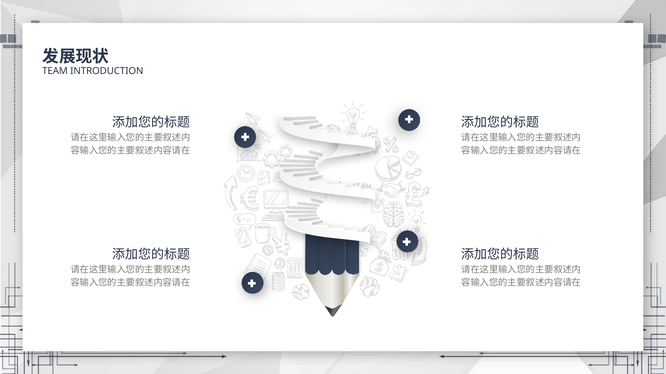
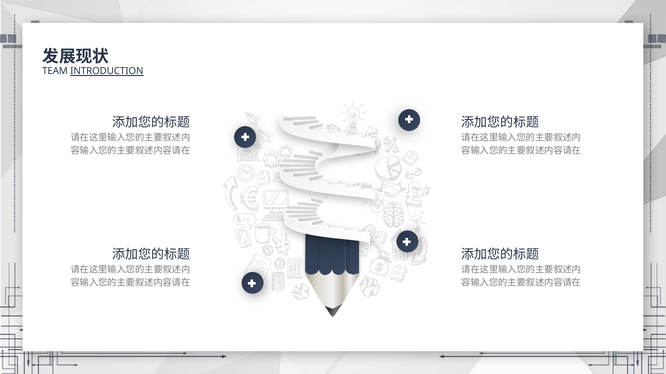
INTRODUCTION underline: none -> present (107, 71)
